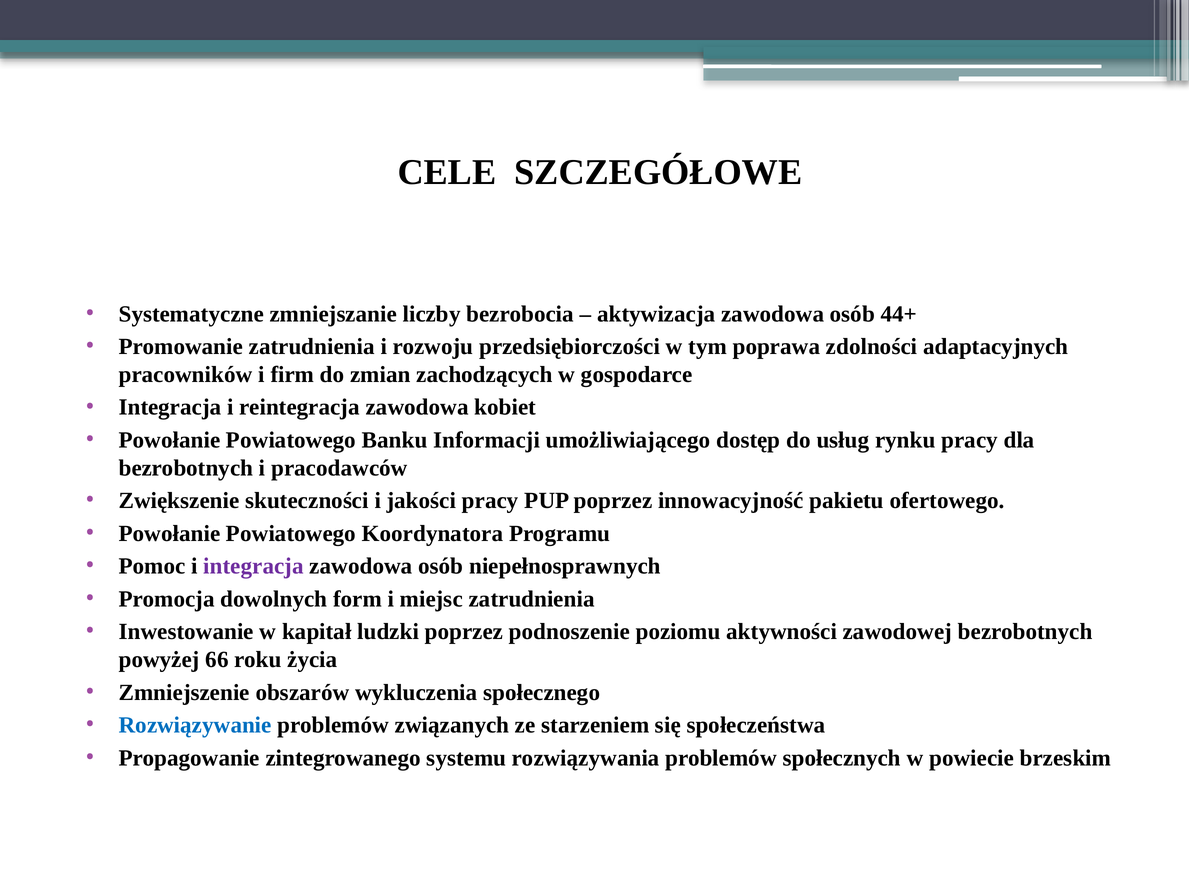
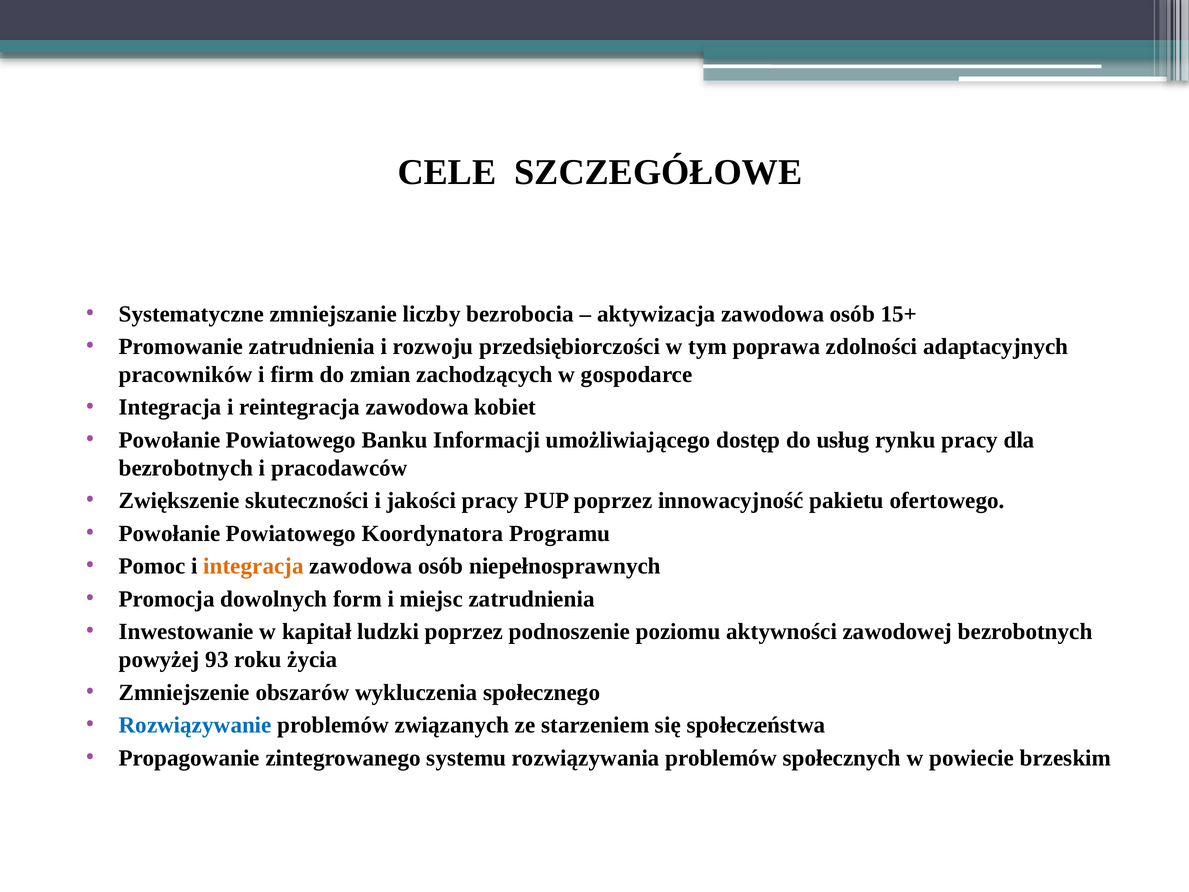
44+: 44+ -> 15+ (899, 314)
integracja colour: purple -> orange (254, 566)
66: 66 -> 93 (217, 659)
